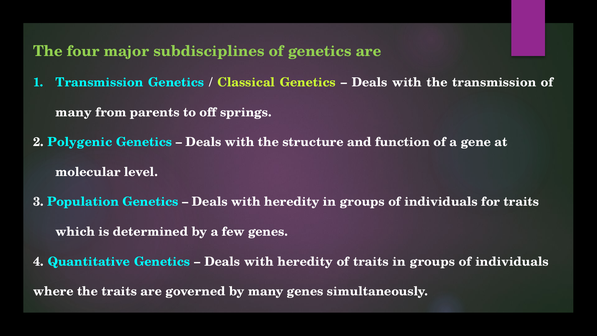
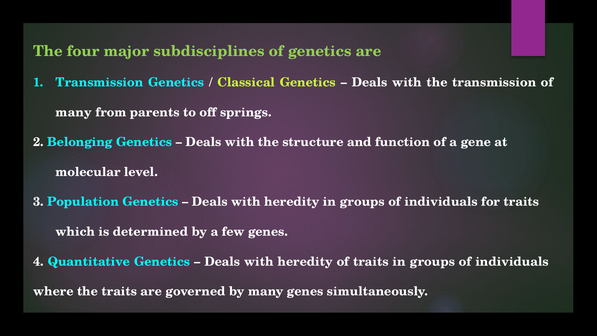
Polygenic: Polygenic -> Belonging (80, 142)
